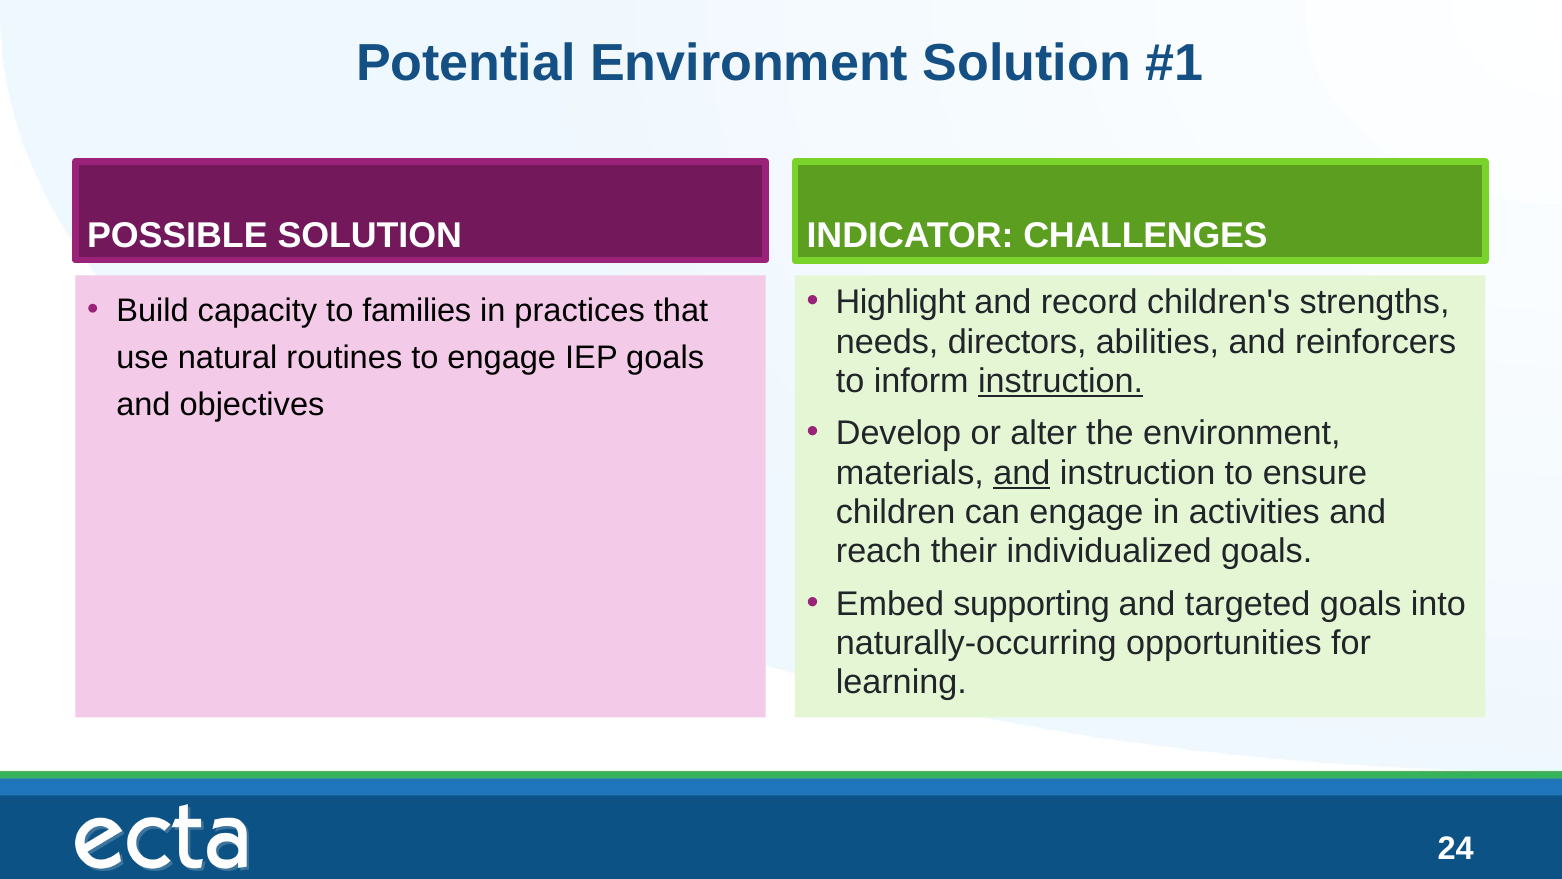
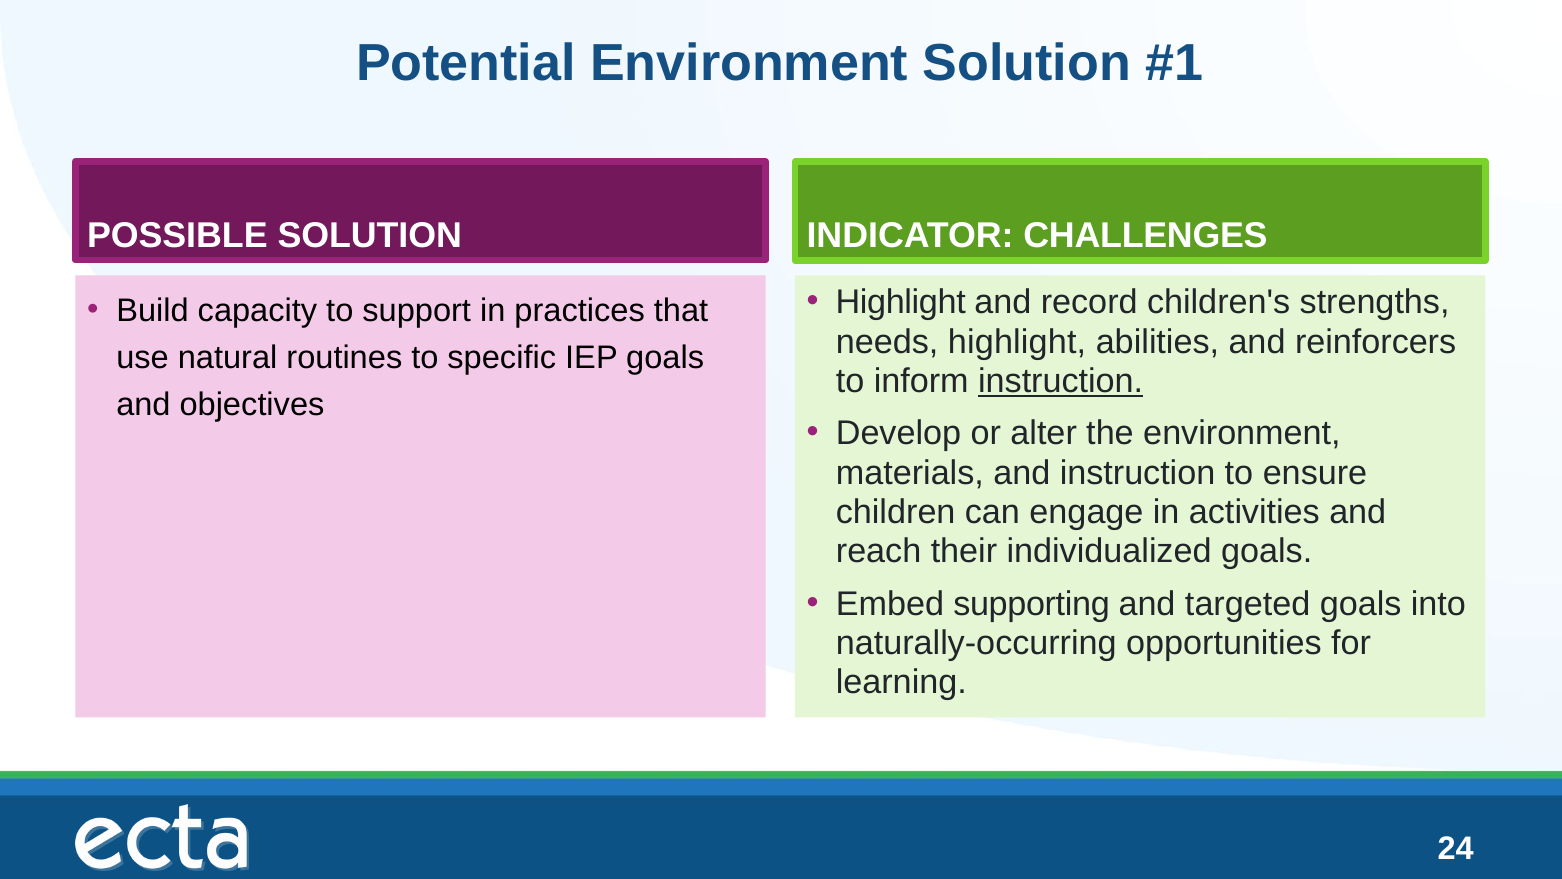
families: families -> support (417, 311)
needs directors: directors -> highlight (1017, 342)
to engage: engage -> specific (502, 358)
and underline: present -> none (1022, 473)
